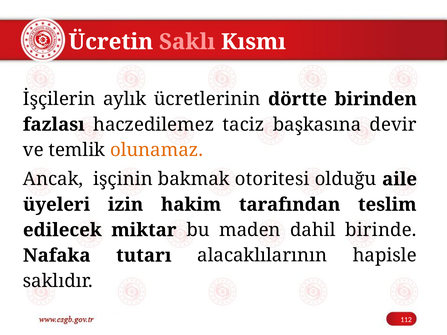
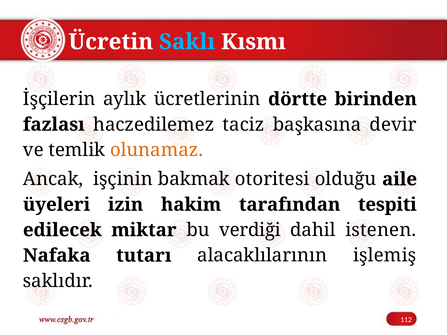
Saklı colour: pink -> light blue (187, 42)
teslim: teslim -> tespiti (387, 205)
maden: maden -> verdiği (250, 230)
birinde: birinde -> istenen (381, 230)
hapisle: hapisle -> işlemiş (385, 256)
